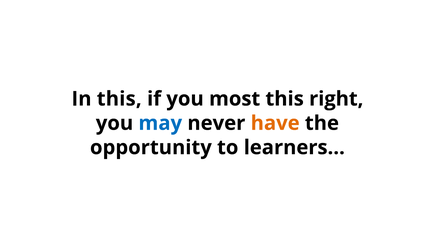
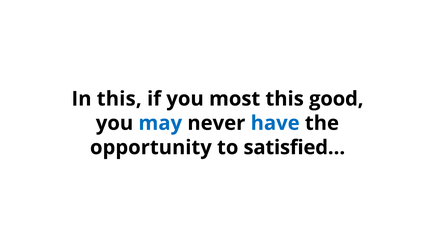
right: right -> good (336, 99)
have colour: orange -> blue (275, 123)
learners…: learners… -> satisfied… (294, 147)
